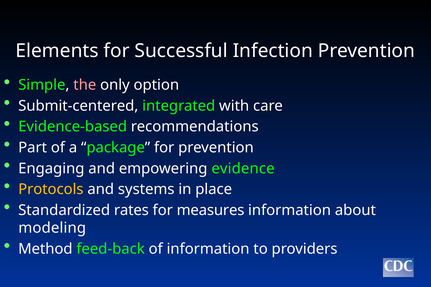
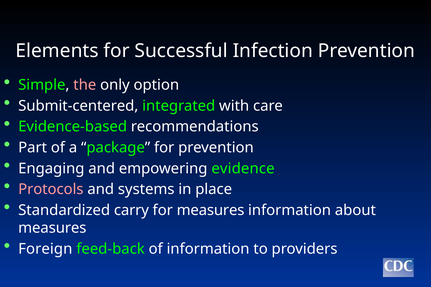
Protocols colour: yellow -> pink (51, 190)
rates: rates -> carry (131, 210)
modeling: modeling -> measures (52, 228)
Method: Method -> Foreign (45, 249)
